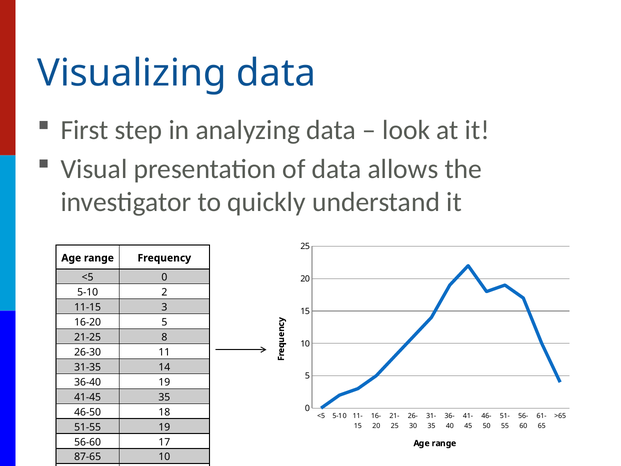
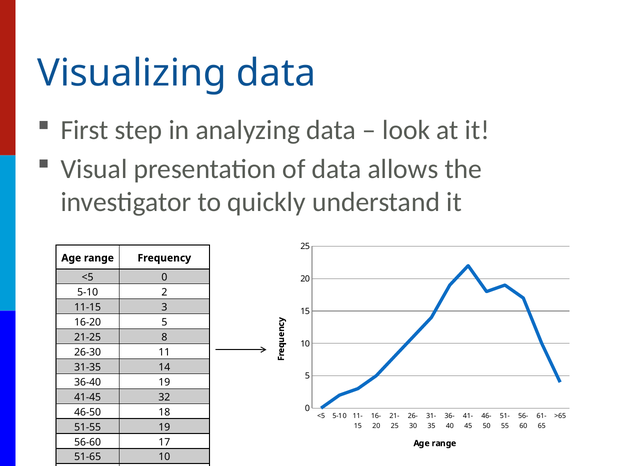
41-45 35: 35 -> 32 (164, 397)
87-65: 87-65 -> 51-65 (88, 457)
